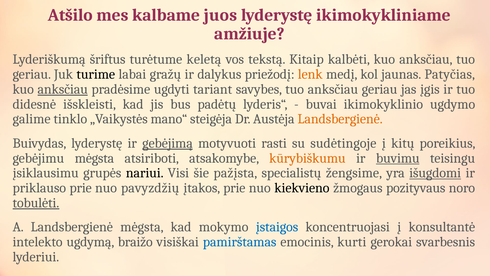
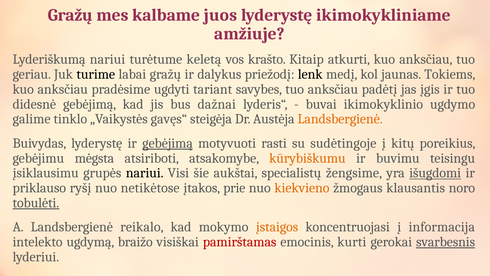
Atšilo: Atšilo -> Gražų (70, 15)
Lyderiškumą šriftus: šriftus -> nariui (108, 59)
tekstą: tekstą -> krašto (267, 59)
kalbėti: kalbėti -> atkurti (349, 59)
lenk colour: orange -> black (310, 74)
Patyčias: Patyčias -> Tokiems (450, 74)
anksčiau underline: present -> none (63, 89)
anksčiau geriau: geriau -> padėtį (379, 89)
didesnė išskleisti: išskleisti -> gebėjimą (90, 104)
padėtų: padėtų -> dažnai (217, 104)
mano“: mano“ -> gavęs“ (169, 119)
buvimu underline: present -> none (398, 158)
pažįsta: pažįsta -> aukštai (235, 173)
priklauso prie: prie -> ryšį (81, 188)
pavyzdžių: pavyzdžių -> netikėtose (150, 188)
kiekvieno colour: black -> orange (302, 188)
pozityvaus: pozityvaus -> klausantis (416, 188)
Landsbergienė mėgsta: mėgsta -> reikalo (142, 227)
įstaigos colour: blue -> orange (277, 227)
konsultantė: konsultantė -> informacija (442, 227)
pamirštamas colour: blue -> red (240, 242)
svarbesnis underline: none -> present (446, 242)
